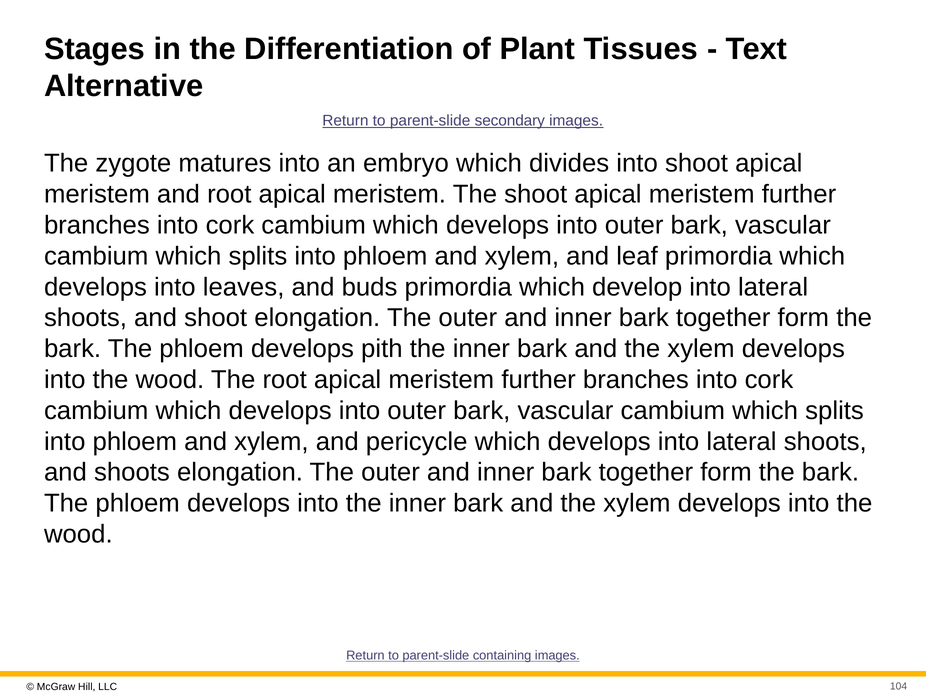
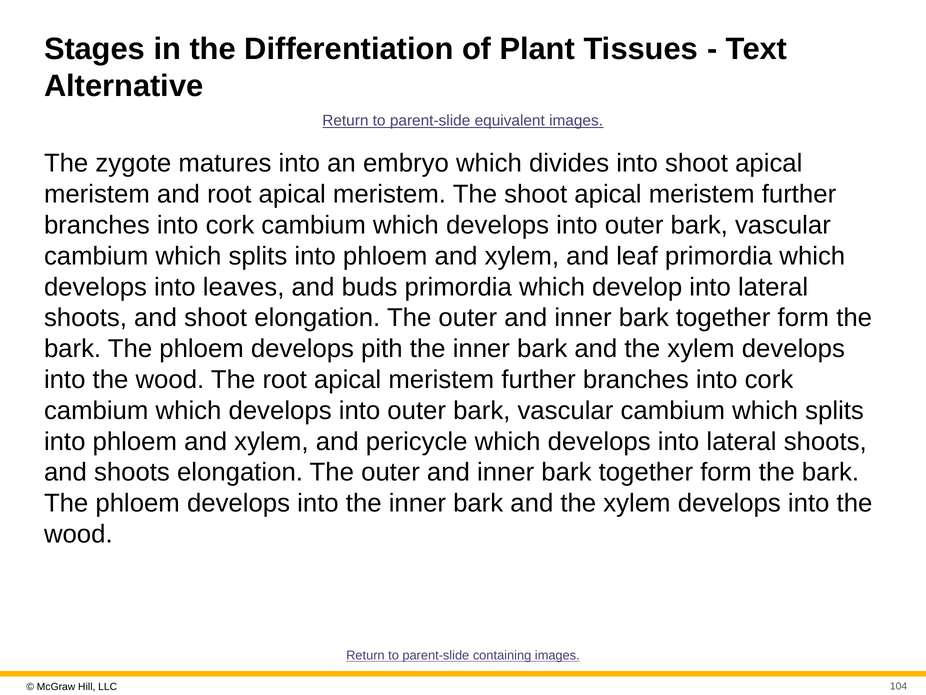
secondary: secondary -> equivalent (510, 121)
